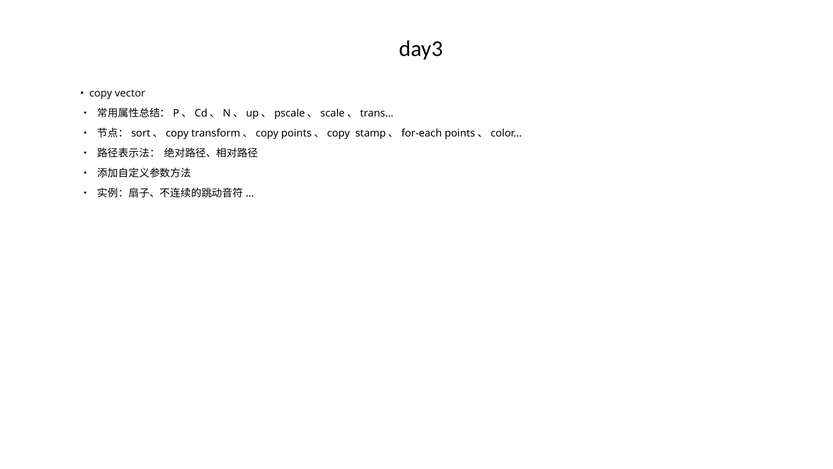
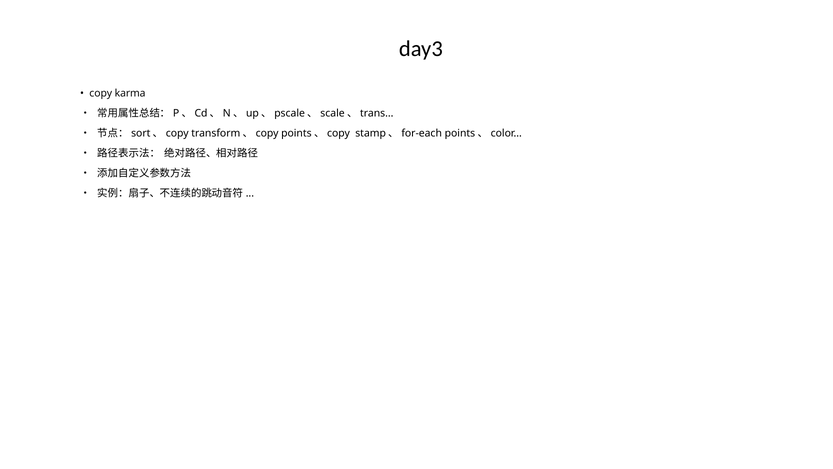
vector: vector -> karma (130, 93)
